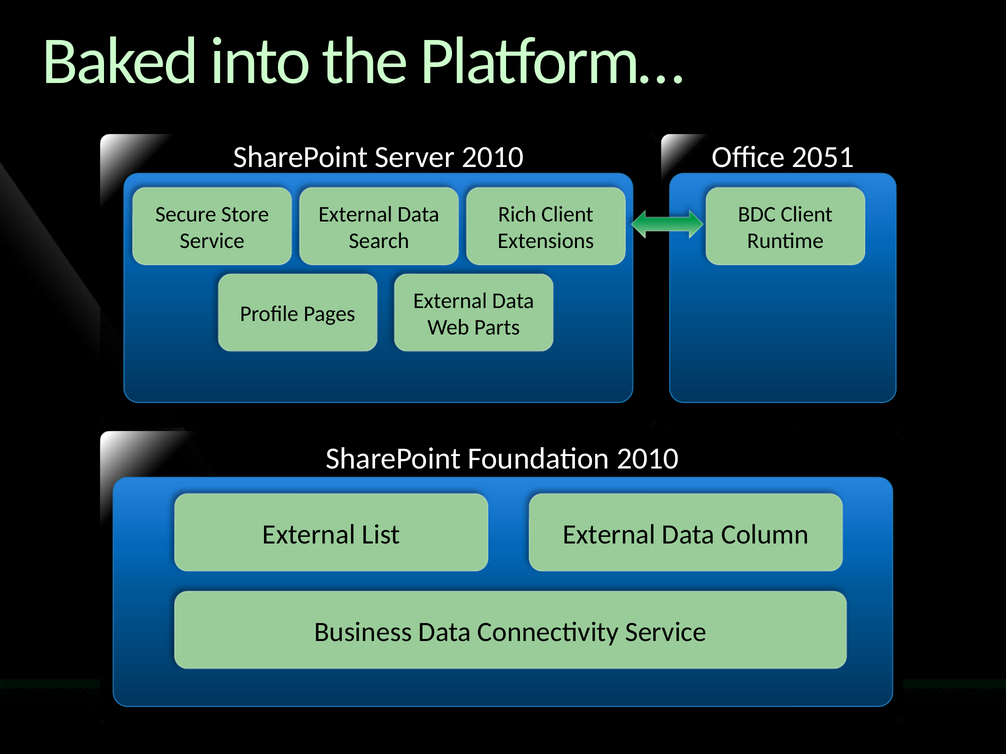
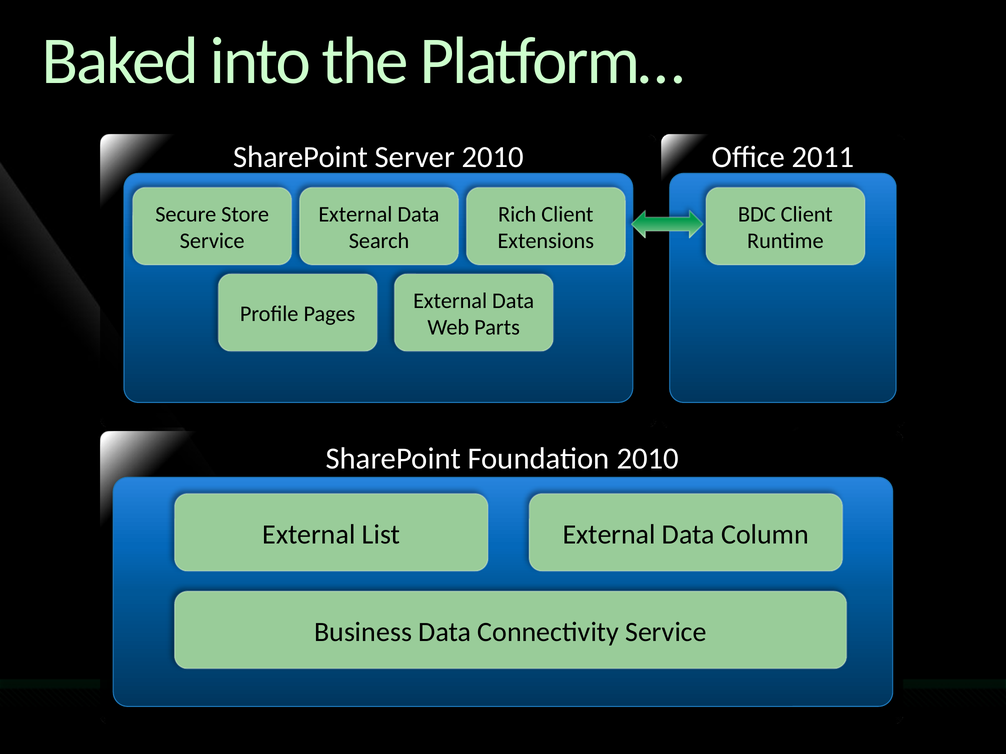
2051: 2051 -> 2011 (823, 157)
